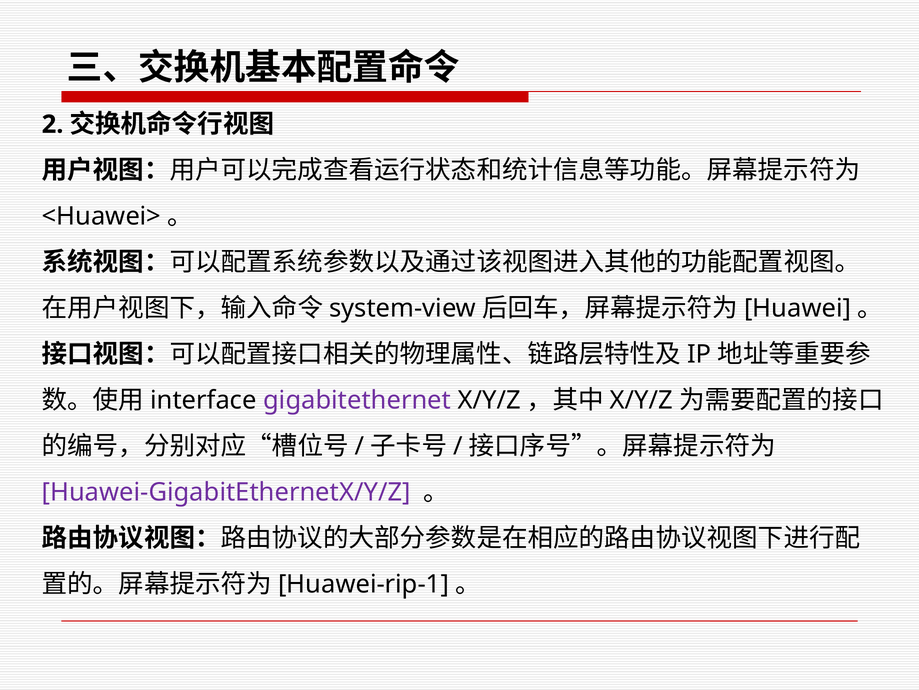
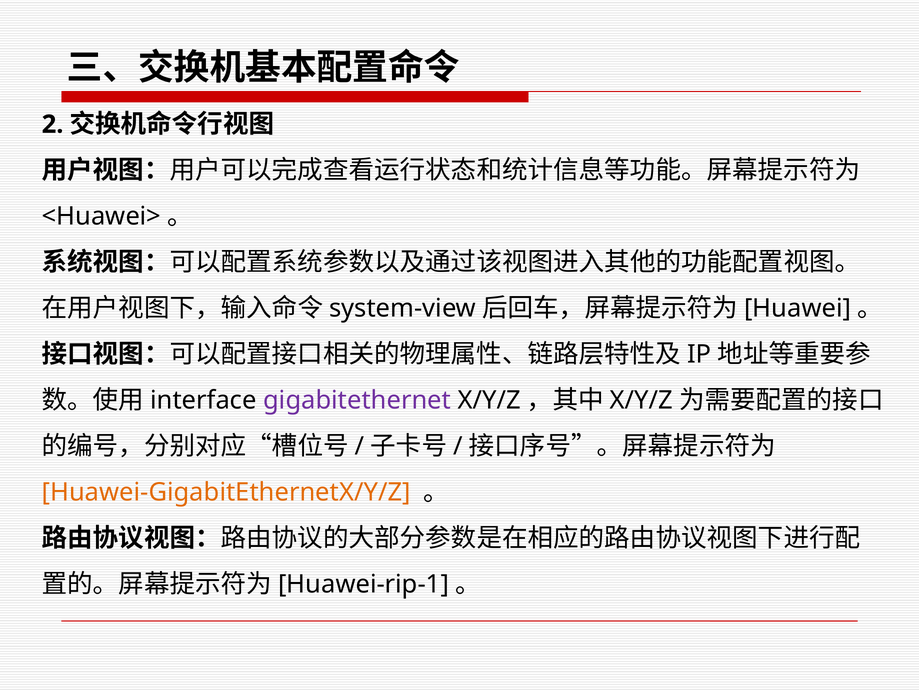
Huawei-GigabitEthernetX/Y/Z colour: purple -> orange (226, 492)
